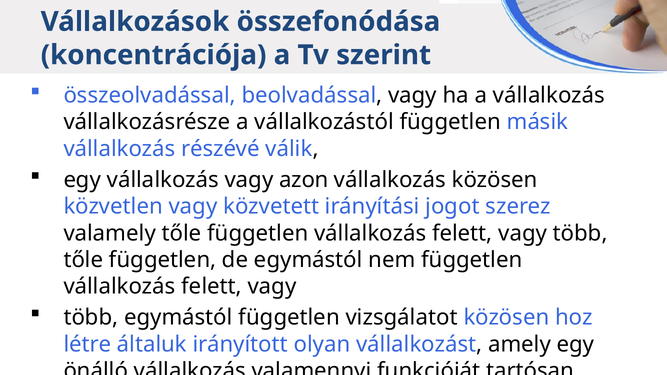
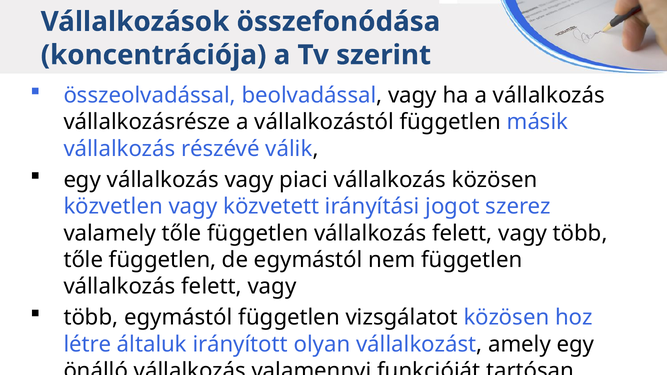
azon: azon -> piaci (304, 180)
